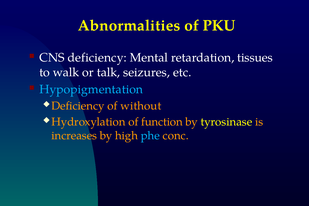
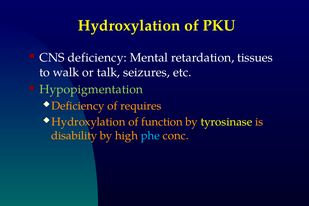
Abnormalities: Abnormalities -> Hydroxylation (129, 26)
Hypopigmentation colour: light blue -> light green (91, 89)
without: without -> requires (141, 106)
increases: increases -> disability (74, 136)
